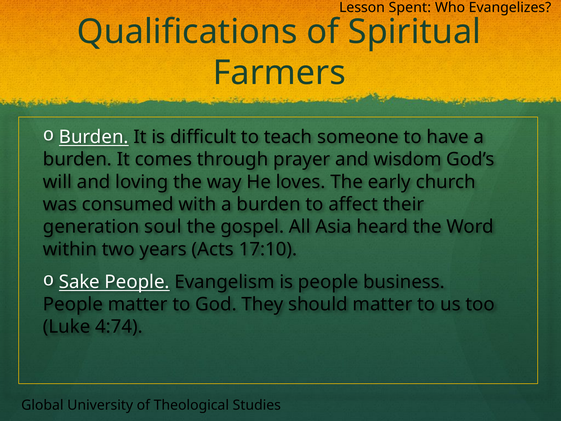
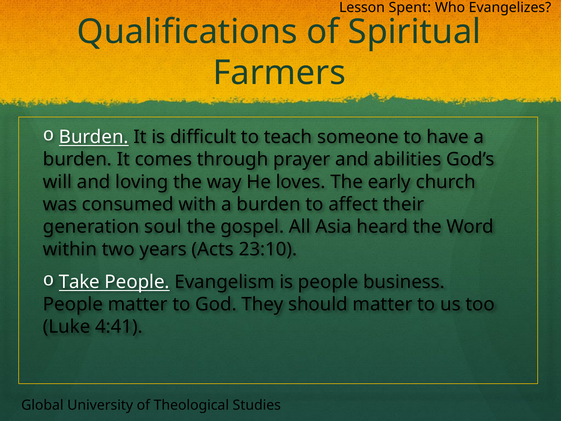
wisdom: wisdom -> abilities (408, 159)
17:10: 17:10 -> 23:10 (268, 249)
Sake: Sake -> Take (79, 282)
4:74: 4:74 -> 4:41 (119, 327)
